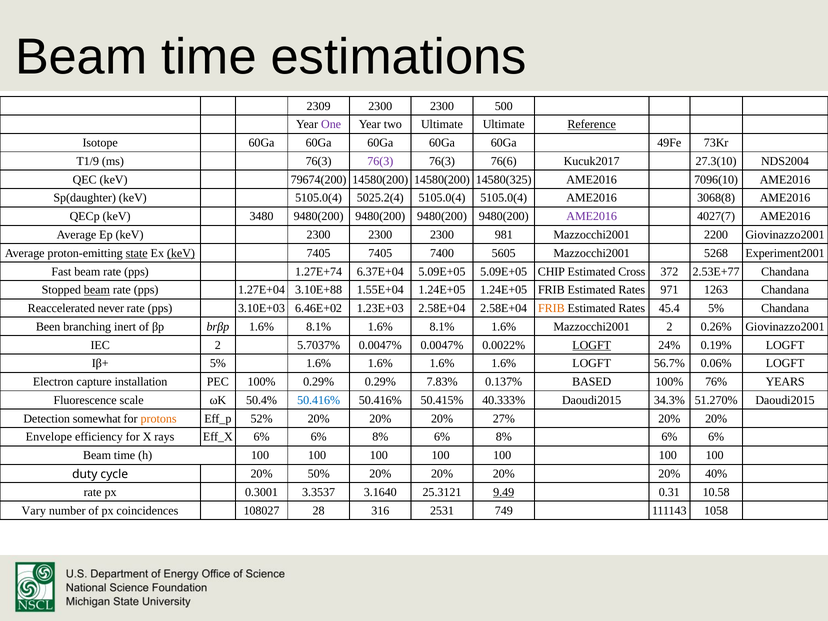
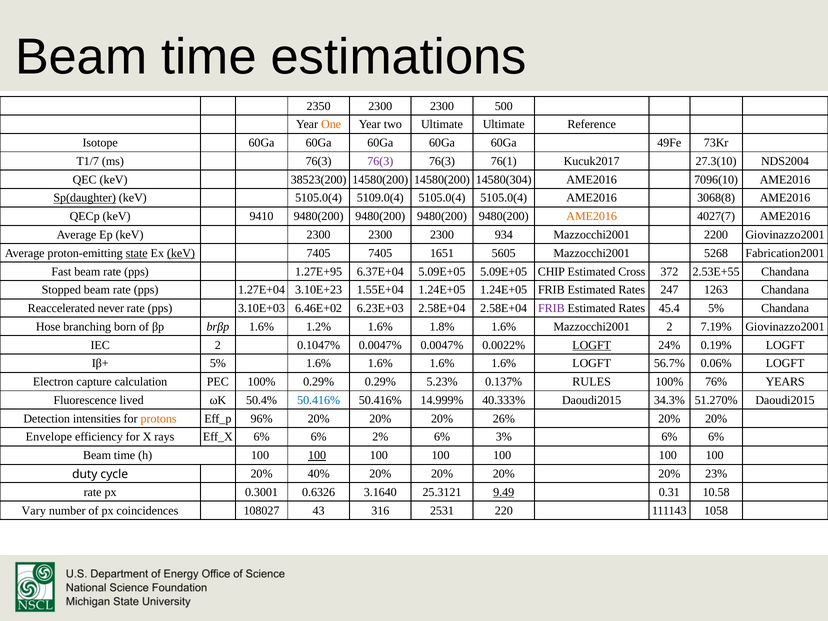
2309: 2309 -> 2350 (319, 106)
One colour: purple -> orange (331, 124)
Reference underline: present -> none (592, 124)
T1/9: T1/9 -> T1/7 (88, 161)
76(6: 76(6 -> 76(1 (504, 161)
79674(200: 79674(200 -> 38523(200 (319, 180)
14580(325: 14580(325 -> 14580(304 (504, 180)
Sp(daughter underline: none -> present (85, 198)
5025.2(4: 5025.2(4 -> 5109.0(4 (380, 198)
3480: 3480 -> 9410 (261, 216)
AME2016 colour: purple -> orange (592, 216)
981: 981 -> 934 (504, 235)
7400: 7400 -> 1651 (442, 253)
Experiment2001: Experiment2001 -> Fabrication2001 (785, 253)
1.27E+74: 1.27E+74 -> 1.27E+95 (319, 272)
2.53E+77: 2.53E+77 -> 2.53E+55 (716, 272)
beam underline: present -> none (97, 290)
3.10E+88: 3.10E+88 -> 3.10E+23 (319, 290)
971: 971 -> 247 (669, 290)
1.23E+03: 1.23E+03 -> 6.23E+03 (380, 308)
FRIB colour: orange -> purple (551, 308)
Been: Been -> Hose (48, 327)
inert: inert -> born (125, 327)
brβp 1.6% 8.1%: 8.1% -> 1.2% (319, 327)
8.1%: 8.1% -> 1.8% (442, 327)
0.26%: 0.26% -> 7.19% (716, 327)
5.7037%: 5.7037% -> 0.1047% (319, 345)
installation: installation -> calculation (141, 382)
7.83%: 7.83% -> 5.23% (442, 382)
BASED: BASED -> RULES (592, 382)
scale: scale -> lived (132, 400)
50.415%: 50.415% -> 14.999% (442, 400)
somewhat: somewhat -> intensities (97, 419)
52%: 52% -> 96% (262, 419)
27%: 27% -> 26% (504, 419)
6% 6% 8%: 8% -> 2% (380, 437)
8%: 8% -> 3% (504, 437)
100 underline: none -> present (317, 455)
50%: 50% -> 40% (319, 474)
40%: 40% -> 23% (716, 474)
3.3537: 3.3537 -> 0.6326 (319, 492)
28: 28 -> 43 (319, 511)
749: 749 -> 220 (504, 511)
